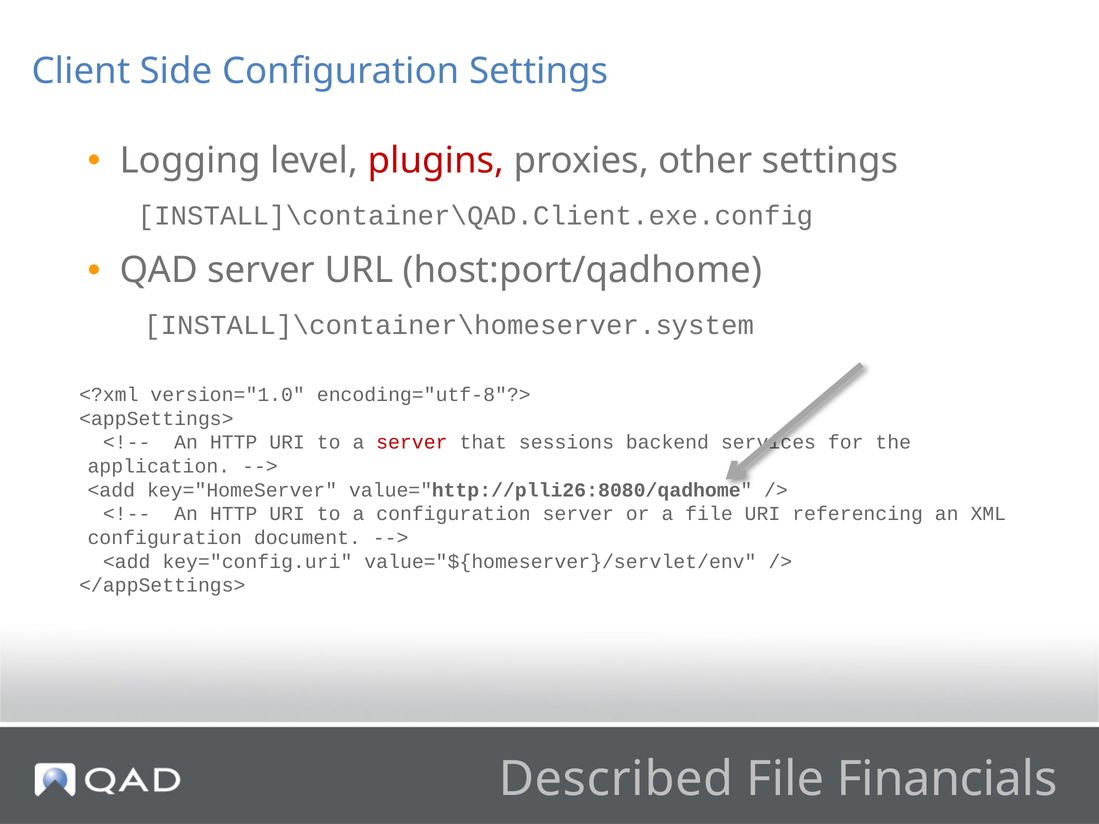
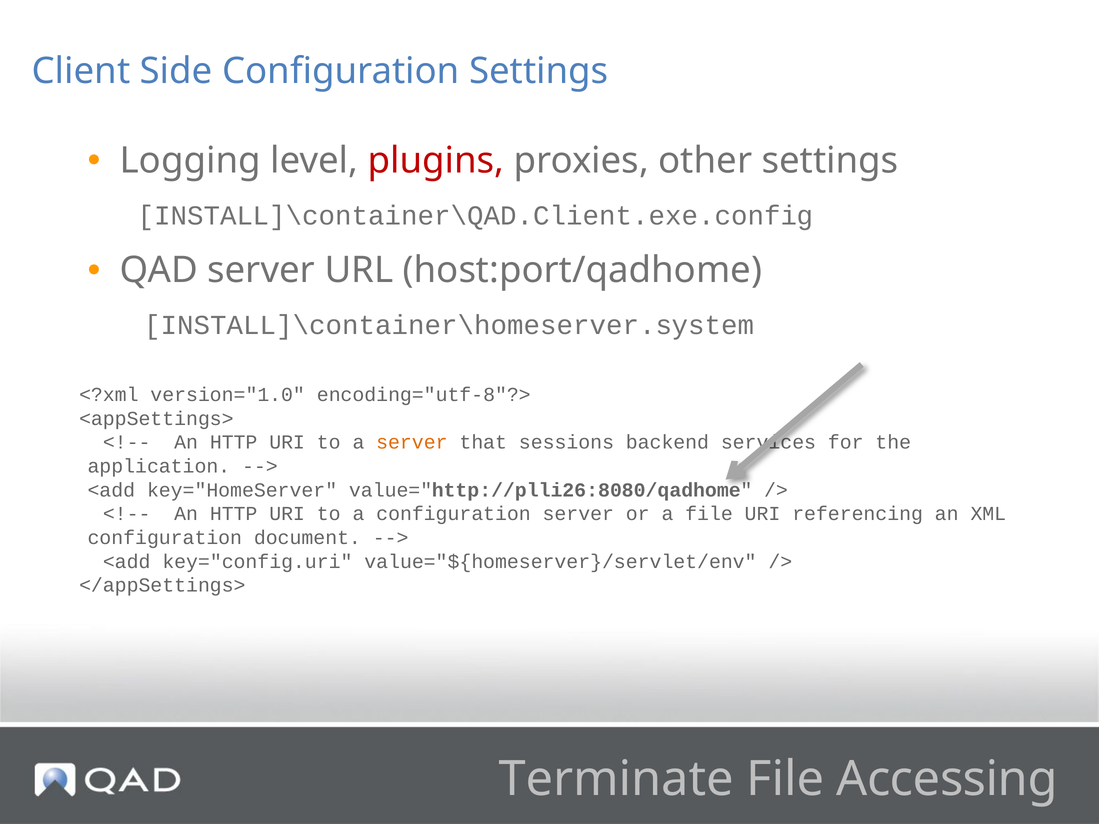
server colour: red -> orange (412, 442)
Described: Described -> Terminate (616, 779)
Financials: Financials -> Accessing (947, 779)
